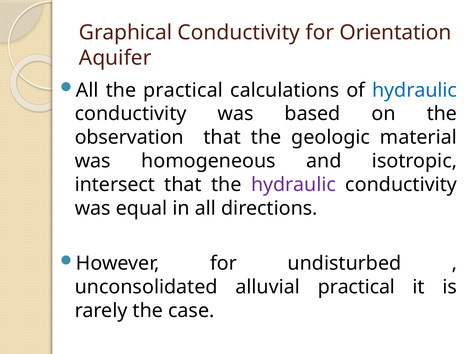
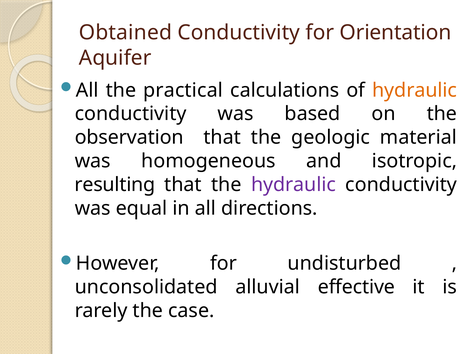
Graphical: Graphical -> Obtained (125, 33)
hydraulic colour: blue -> orange (415, 90)
intersect: intersect -> resulting (115, 185)
alluvial practical: practical -> effective (356, 288)
